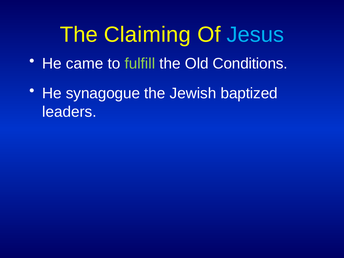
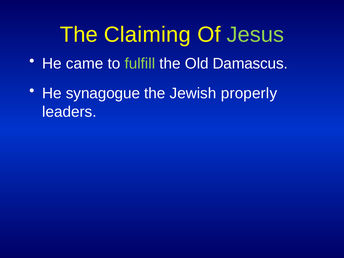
Jesus colour: light blue -> light green (255, 35)
Conditions: Conditions -> Damascus (250, 64)
baptized: baptized -> properly (249, 93)
